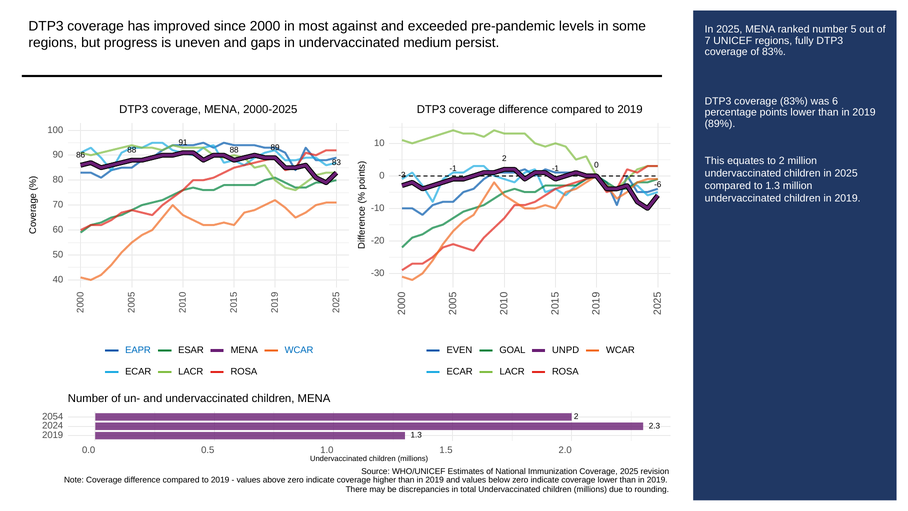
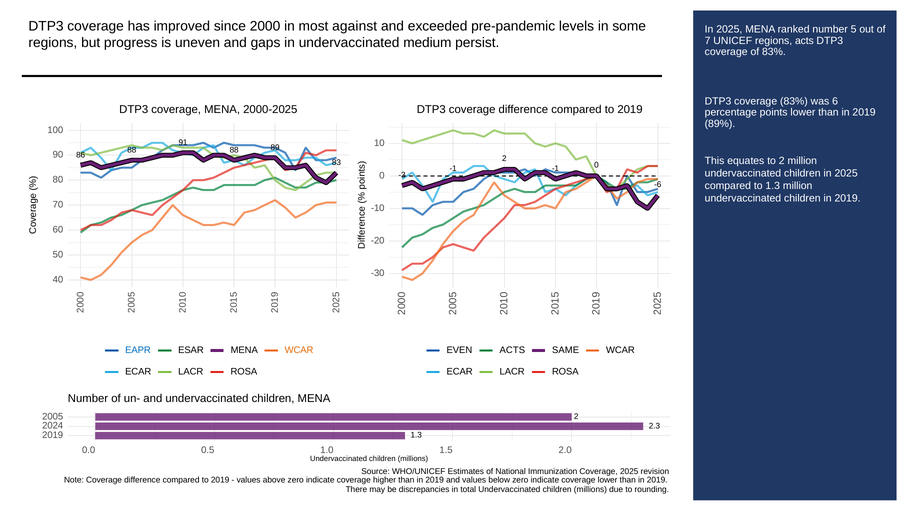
regions fully: fully -> acts (804, 41)
WCAR colour: blue -> orange (299, 350)
GOAL: GOAL -> ACTS (512, 350)
UNPD: UNPD -> SAME (566, 350)
2054: 2054 -> 2005 (53, 416)
